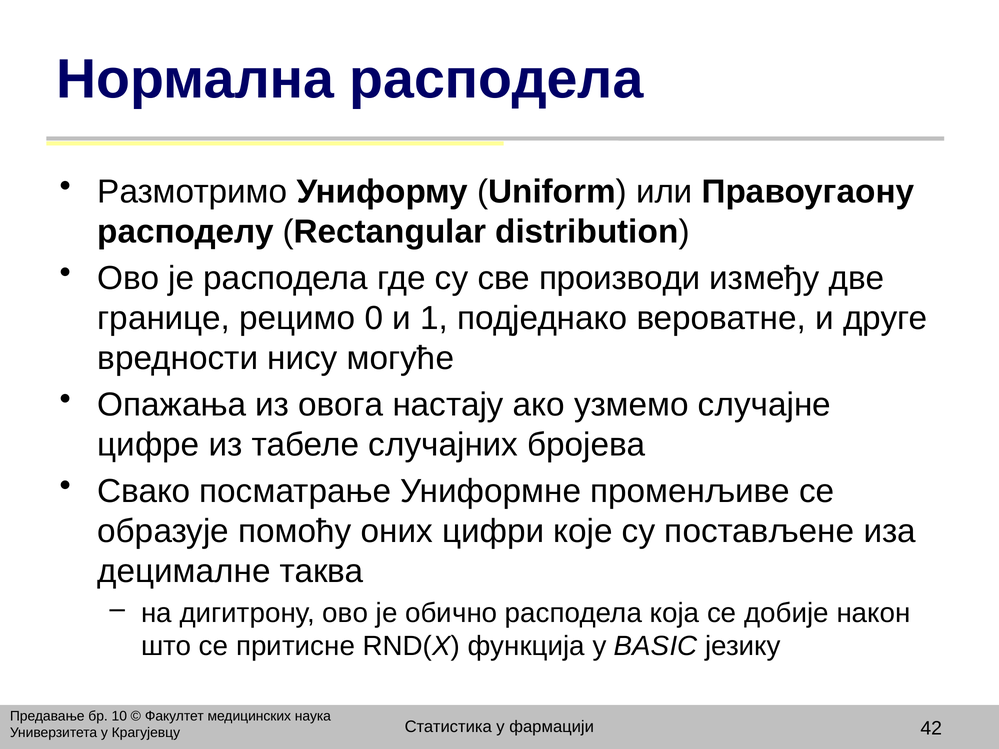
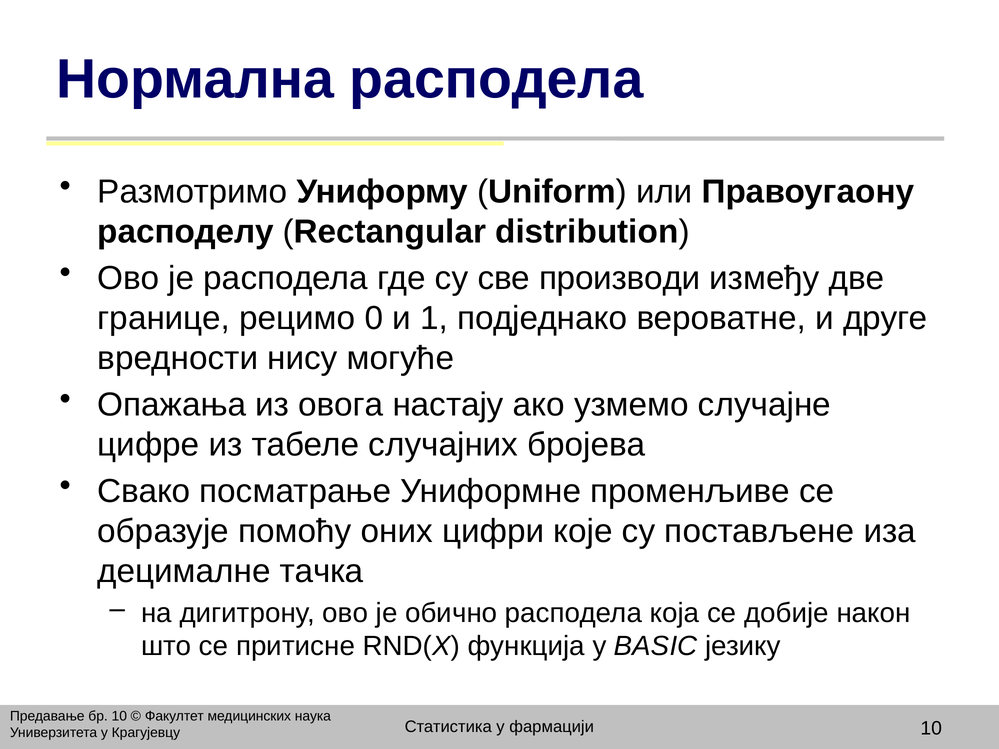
таква: таква -> тачка (322, 571)
фармацији 42: 42 -> 10 (931, 729)
